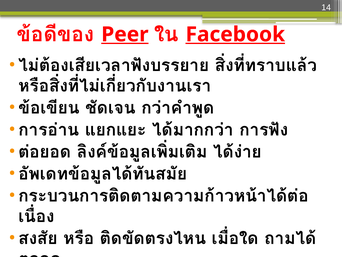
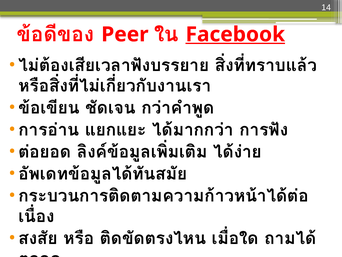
Peer underline: present -> none (125, 34)
